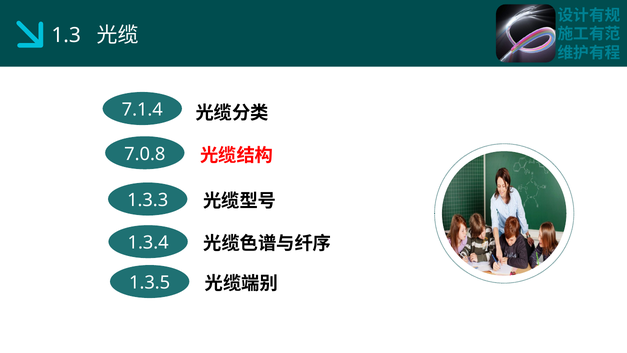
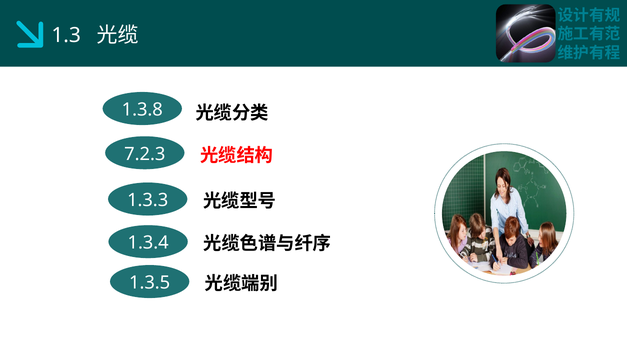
7.1.4: 7.1.4 -> 1.3.8 (142, 110)
7.0.8: 7.0.8 -> 7.2.3 (145, 154)
